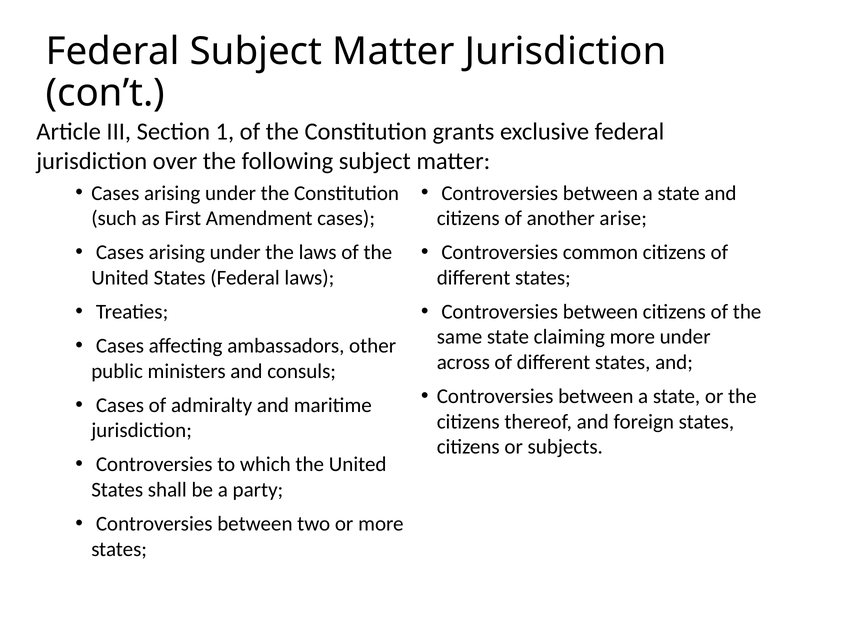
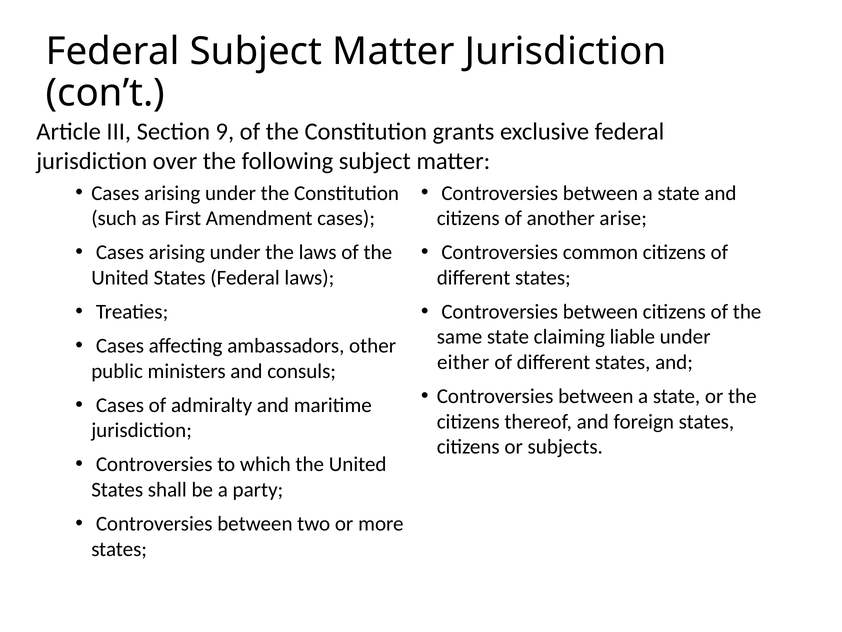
1: 1 -> 9 (225, 132)
claiming more: more -> liable (632, 337)
across: across -> either (463, 362)
